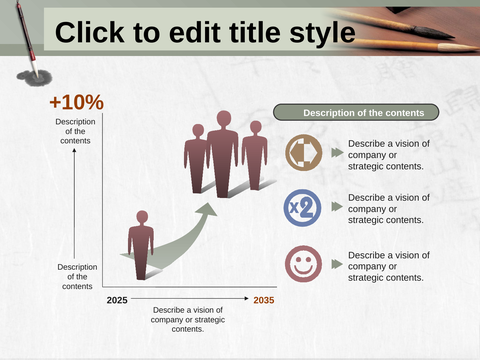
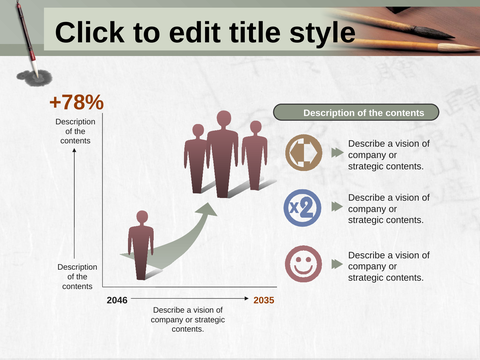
+10%: +10% -> +78% (77, 102)
2025: 2025 -> 2046 (117, 300)
